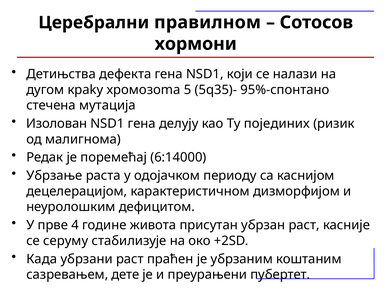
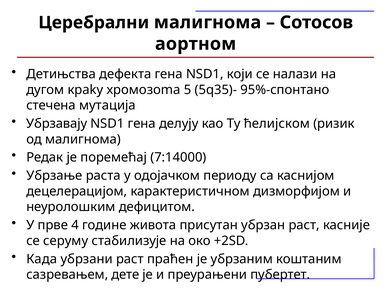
Церебрални правилном: правилном -> малигнома (208, 22)
хормони: хормони -> аортном (196, 44)
Изолован: Изолован -> Убрзавају (57, 124)
појединих: појединих -> ћелијском (277, 124)
6:14000: 6:14000 -> 7:14000 (178, 158)
